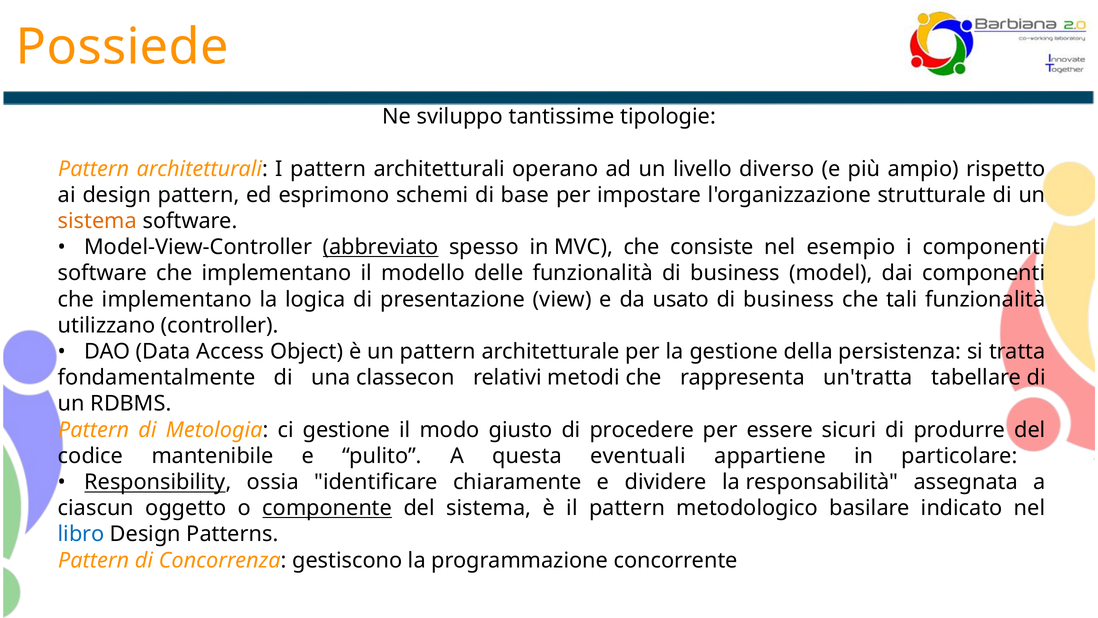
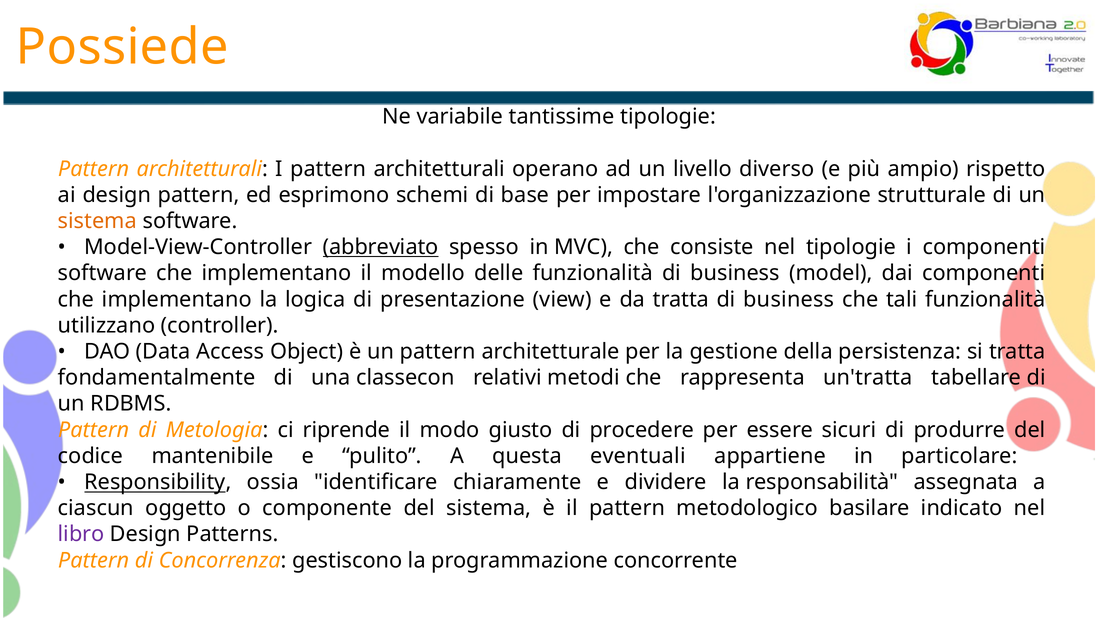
sviluppo: sviluppo -> variabile (460, 117)
nel esempio: esempio -> tipologie (851, 247)
da usato: usato -> tratta (681, 299)
ci gestione: gestione -> riprende (347, 430)
componente underline: present -> none (327, 508)
libro colour: blue -> purple (81, 534)
